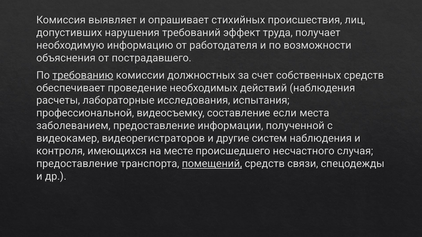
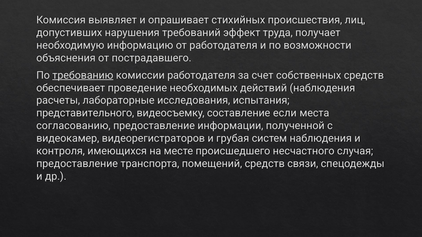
комиссии должностных: должностных -> работодателя (201, 75)
профессиональной: профессиональной -> представительного (85, 113)
заболеванием: заболеванием -> согласованию (73, 126)
другие: другие -> грубая (233, 139)
помещений underline: present -> none (212, 164)
